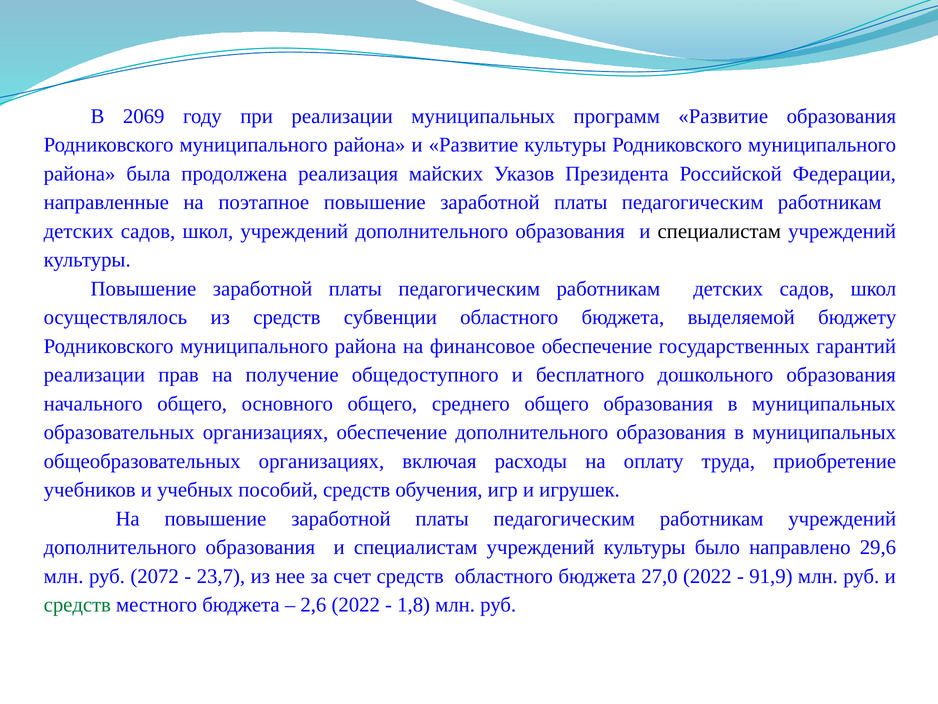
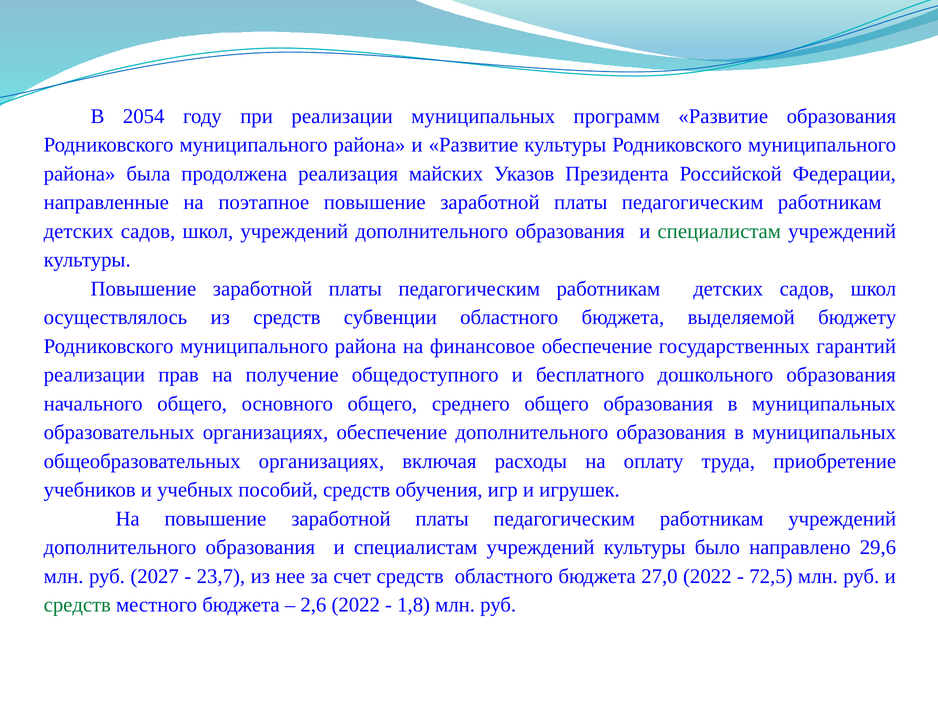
2069: 2069 -> 2054 (144, 116)
специалистам colour: black -> green (719, 231)
2072: 2072 -> 2027 (155, 576)
91,9: 91,9 -> 72,5 (771, 576)
